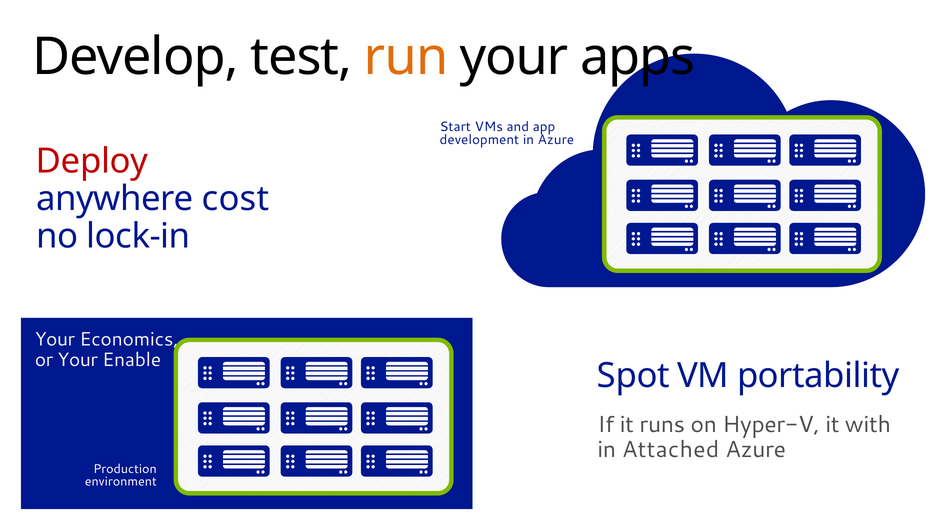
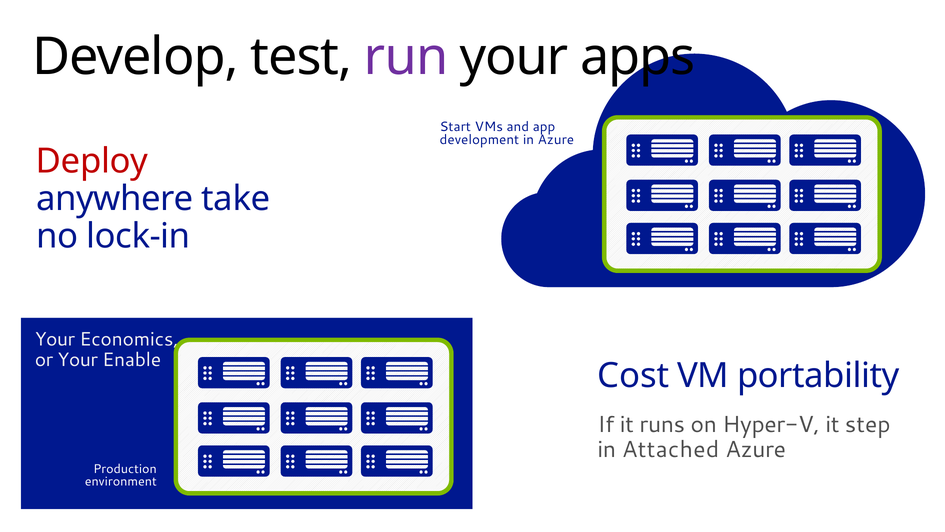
run colour: orange -> purple (406, 57)
cost: cost -> take (236, 199)
Spot: Spot -> Cost (633, 376)
with: with -> step (868, 424)
